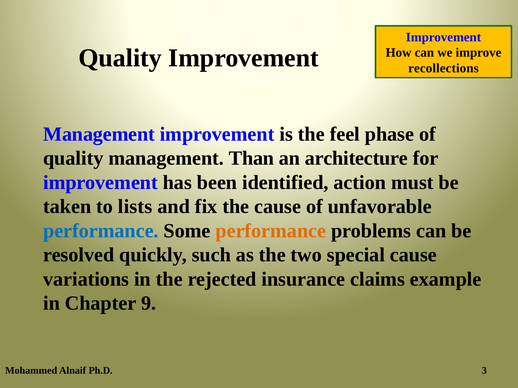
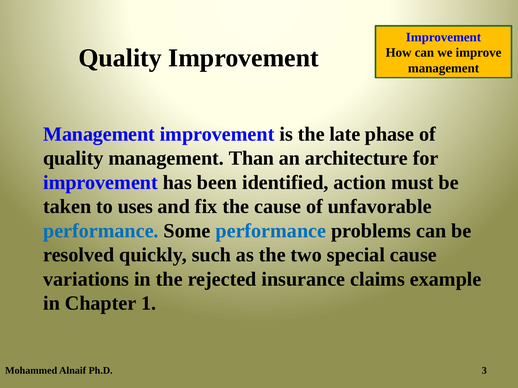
recollections: recollections -> management (444, 68)
feel: feel -> late (345, 134)
lists: lists -> uses (135, 207)
performance colour: orange -> blue (271, 231)
9: 9 -> 1 (149, 304)
